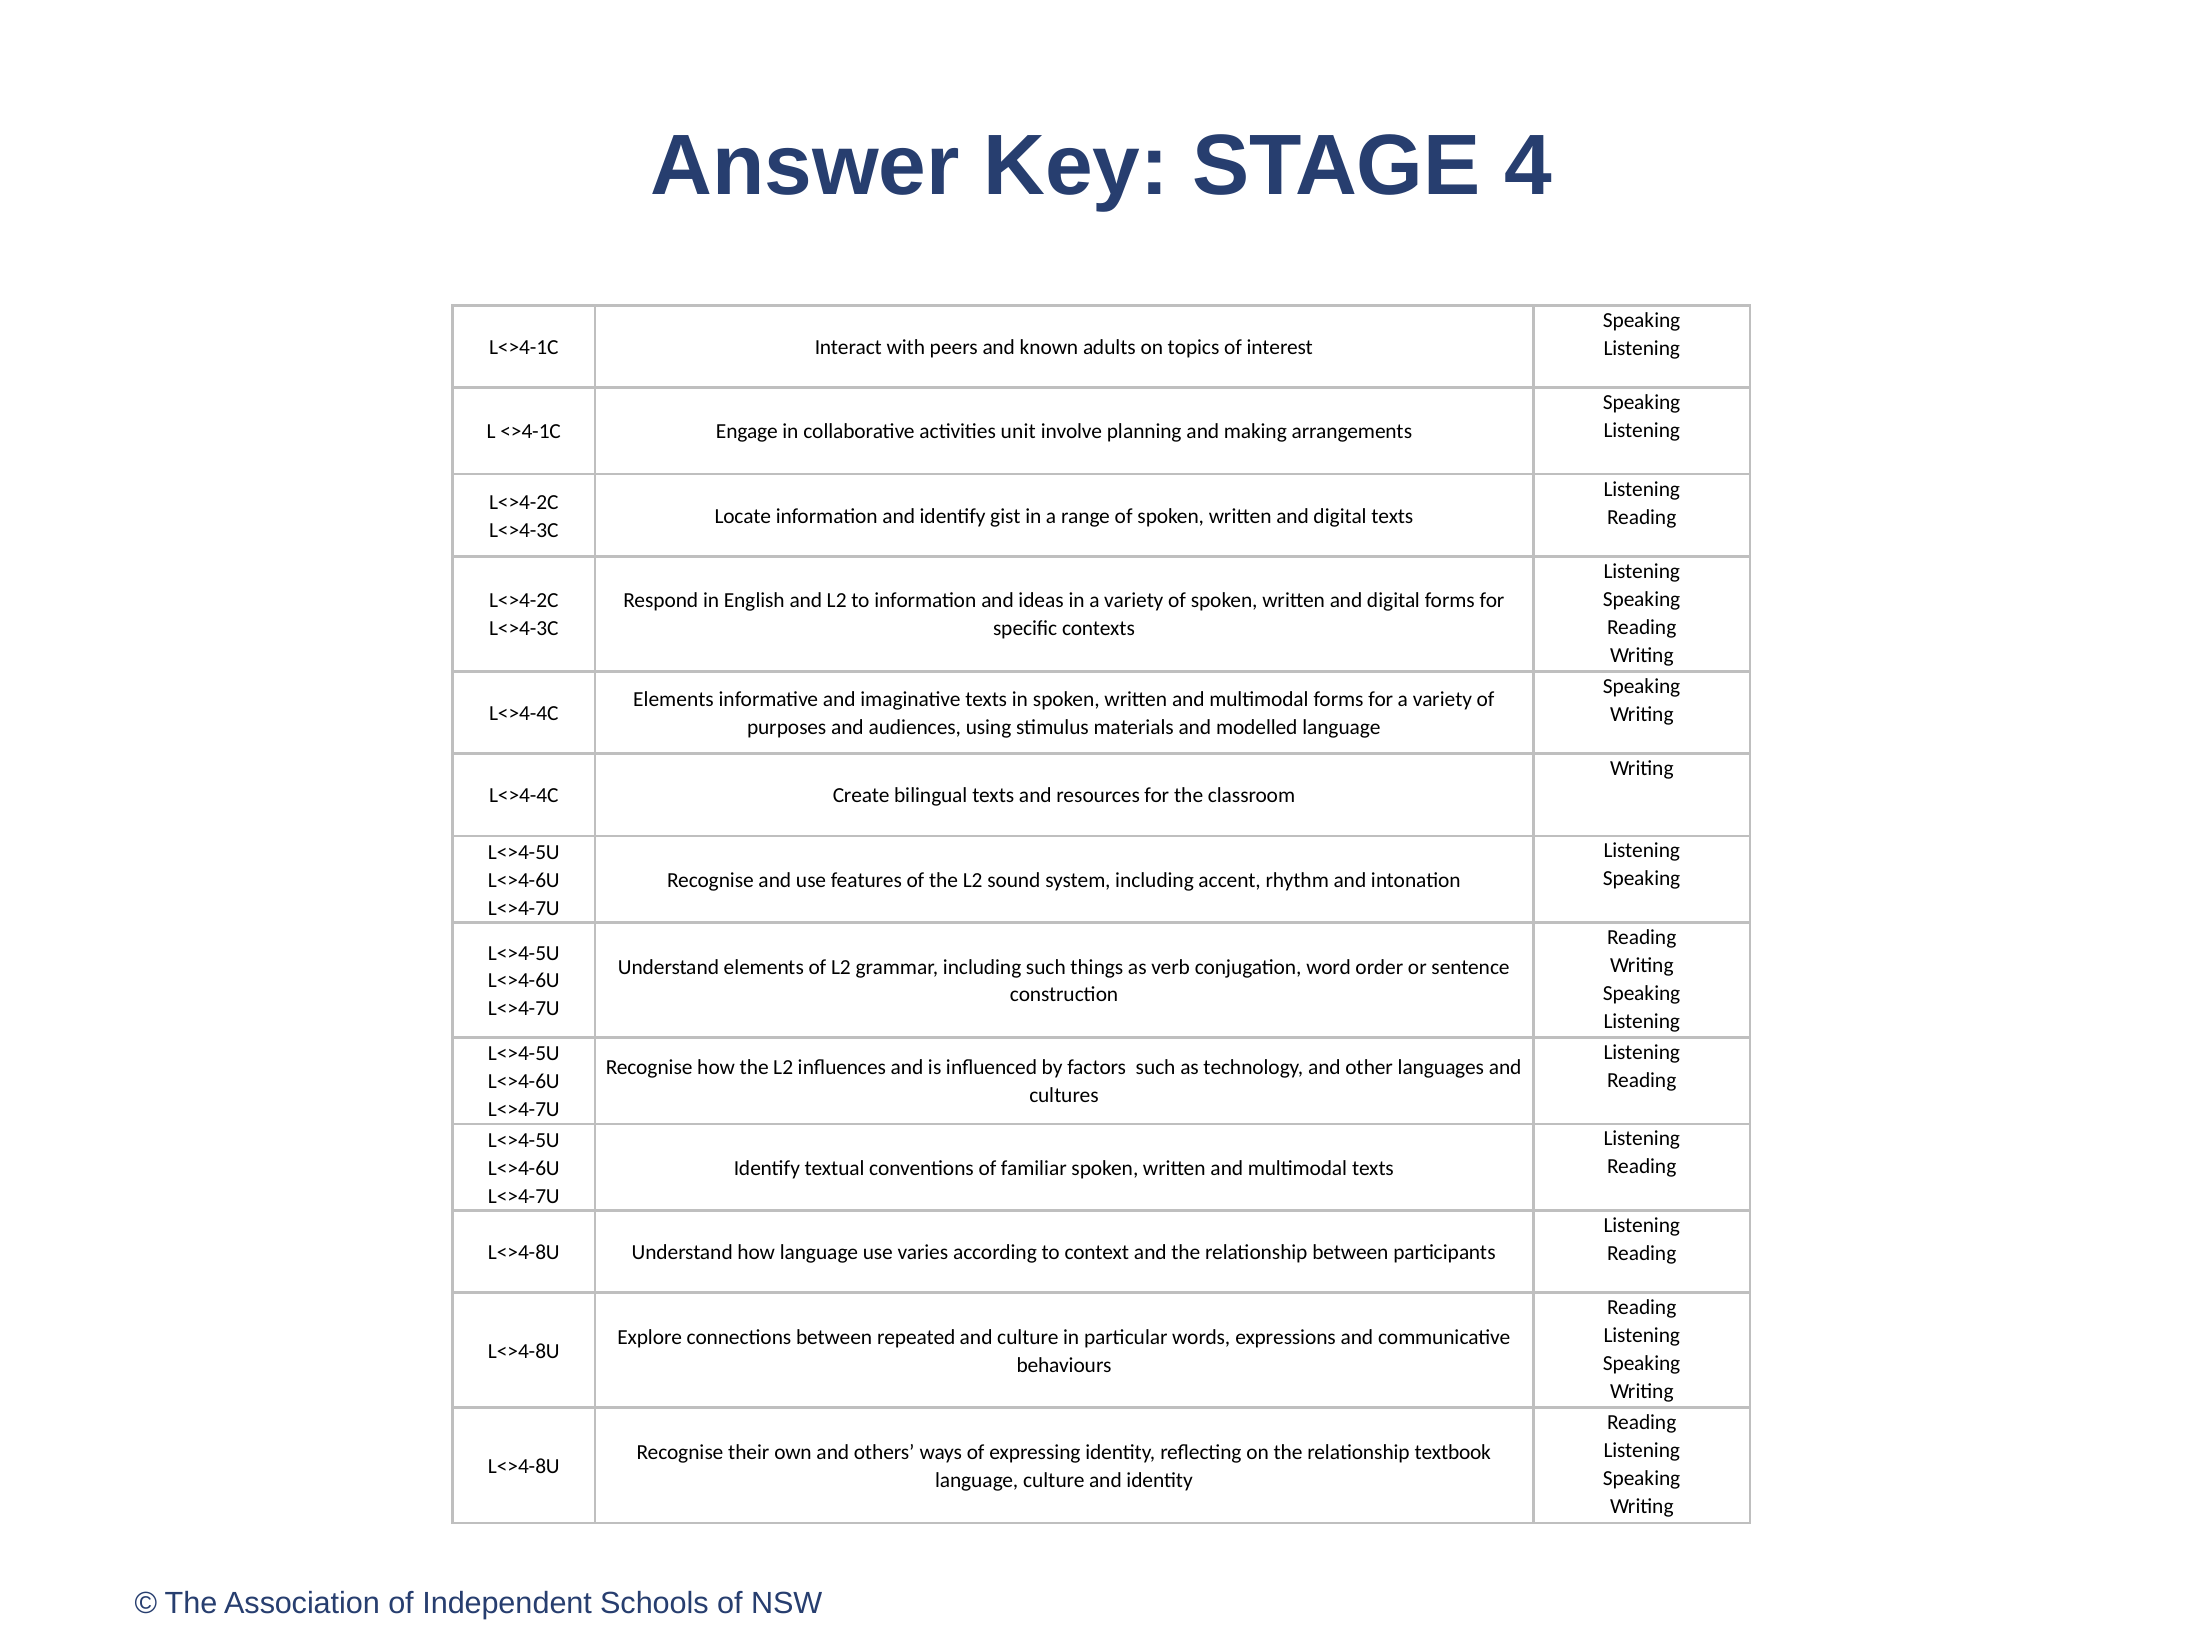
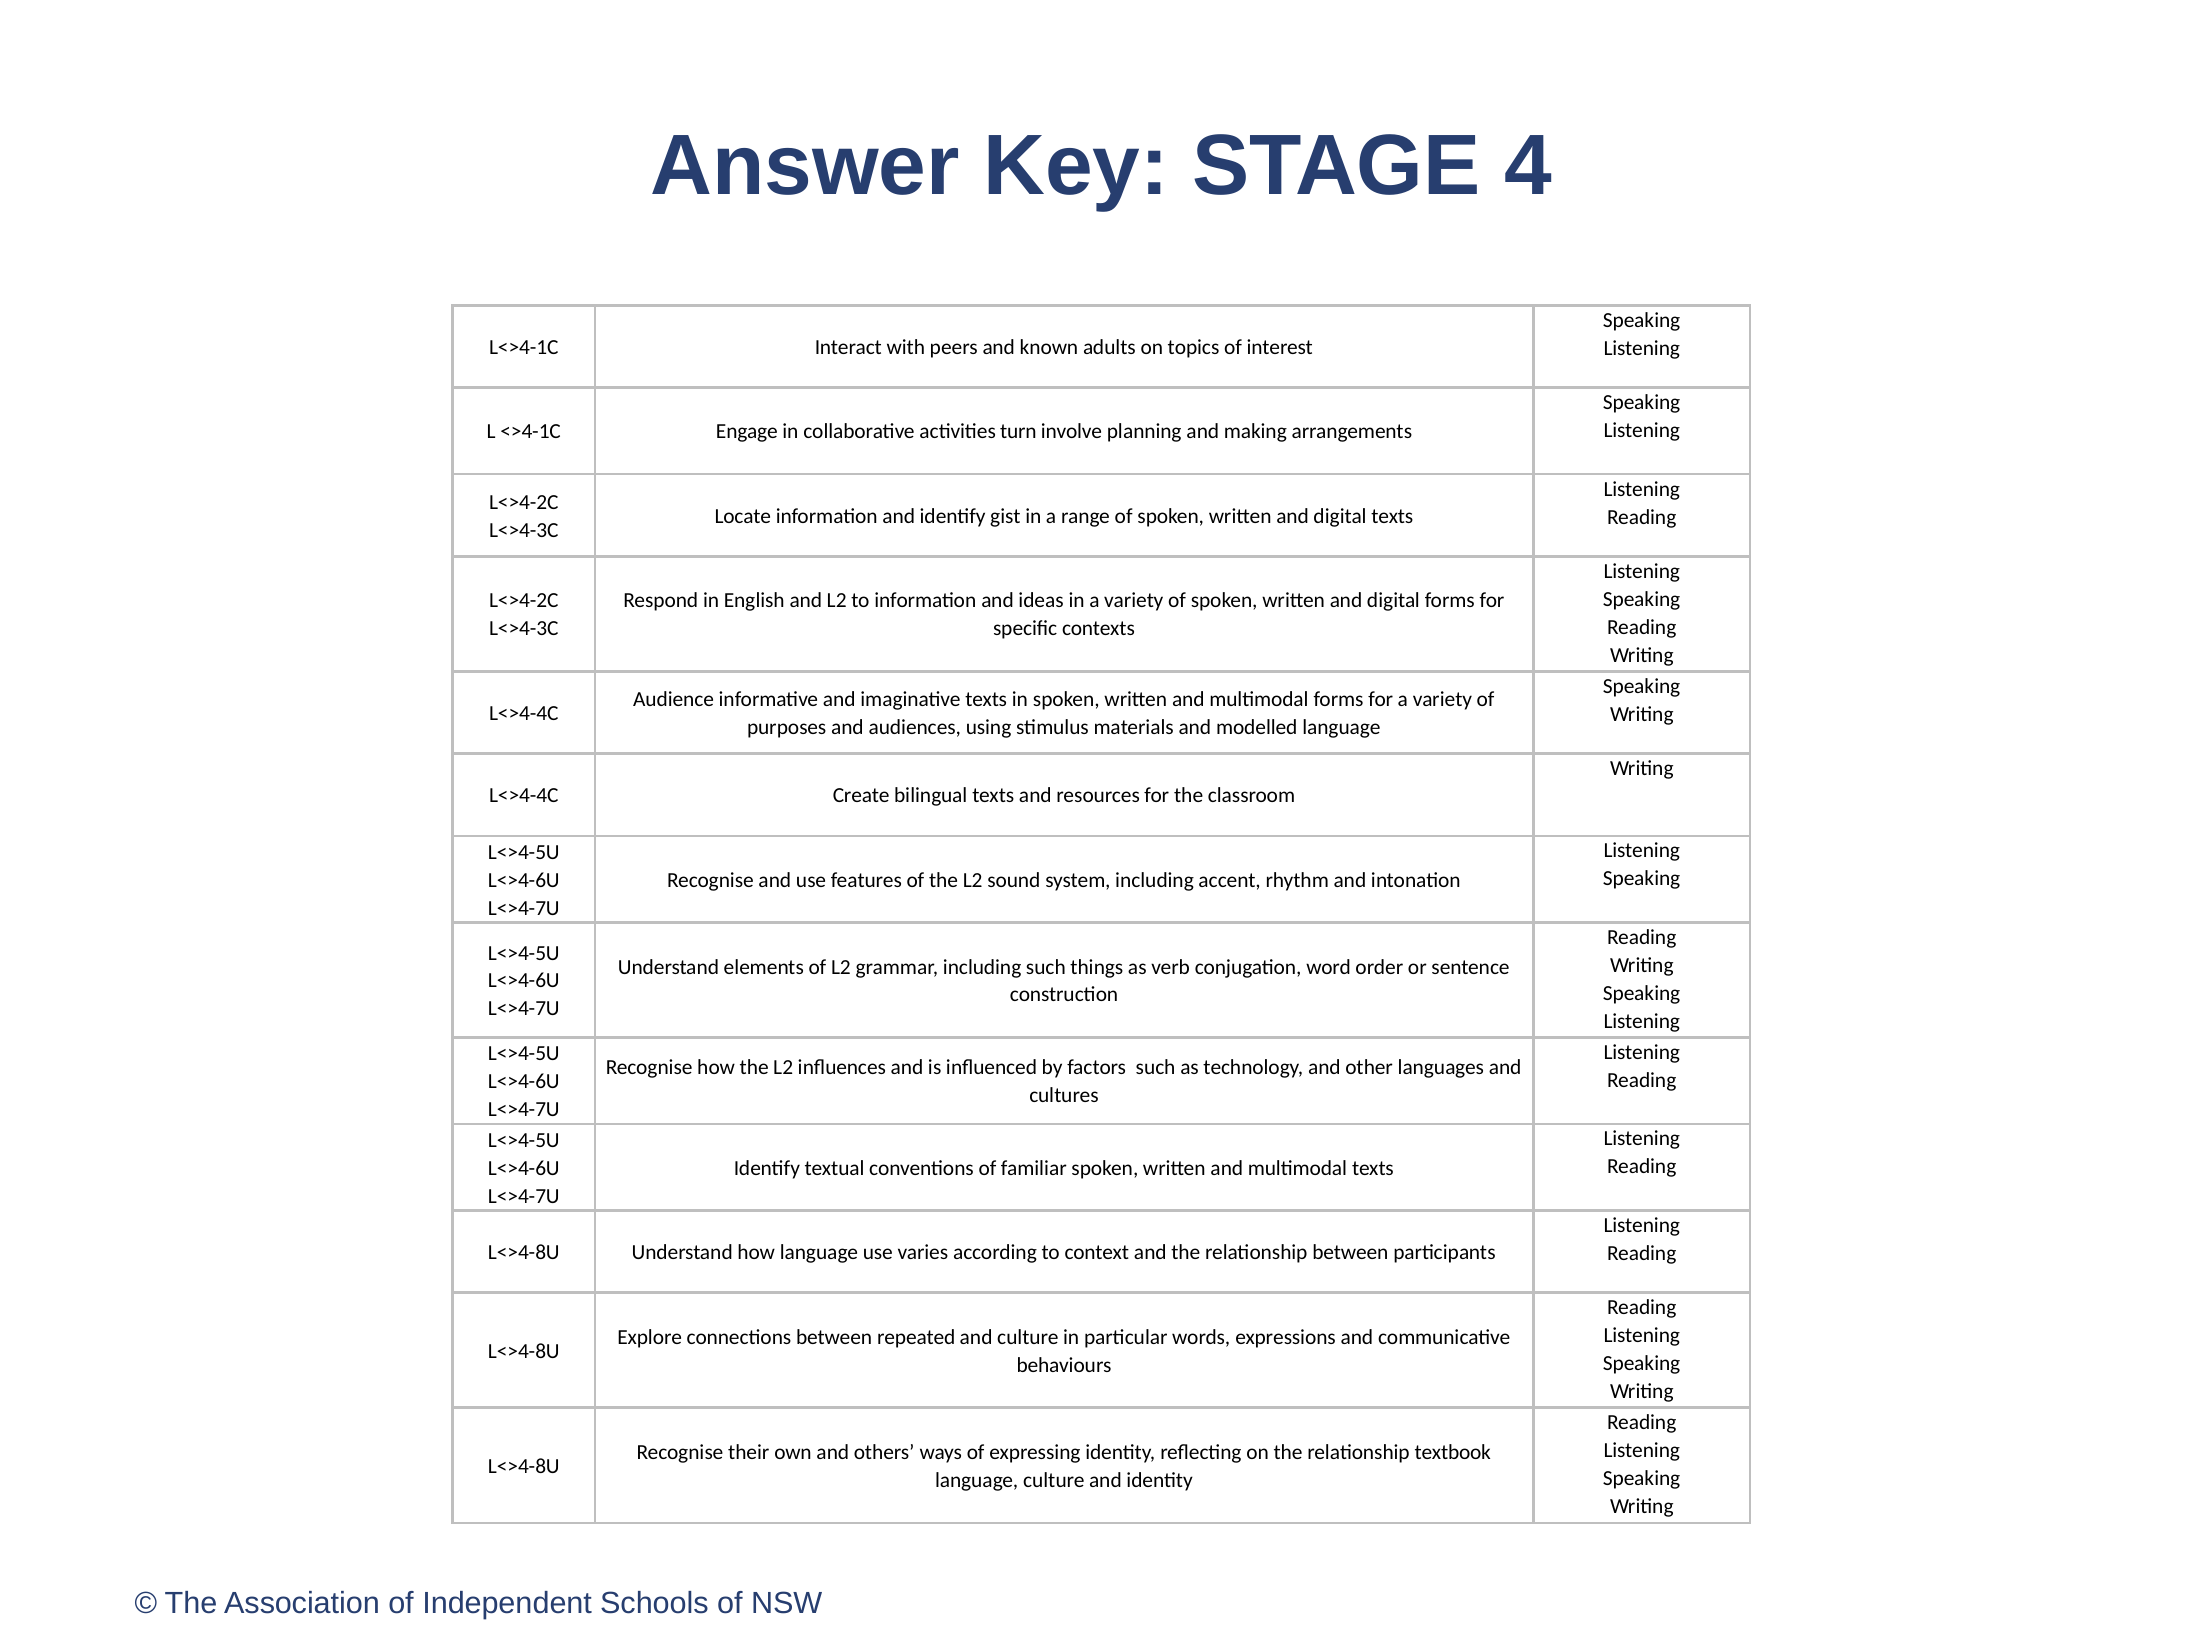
unit: unit -> turn (1018, 432)
Elements: Elements -> Audience (674, 700)
